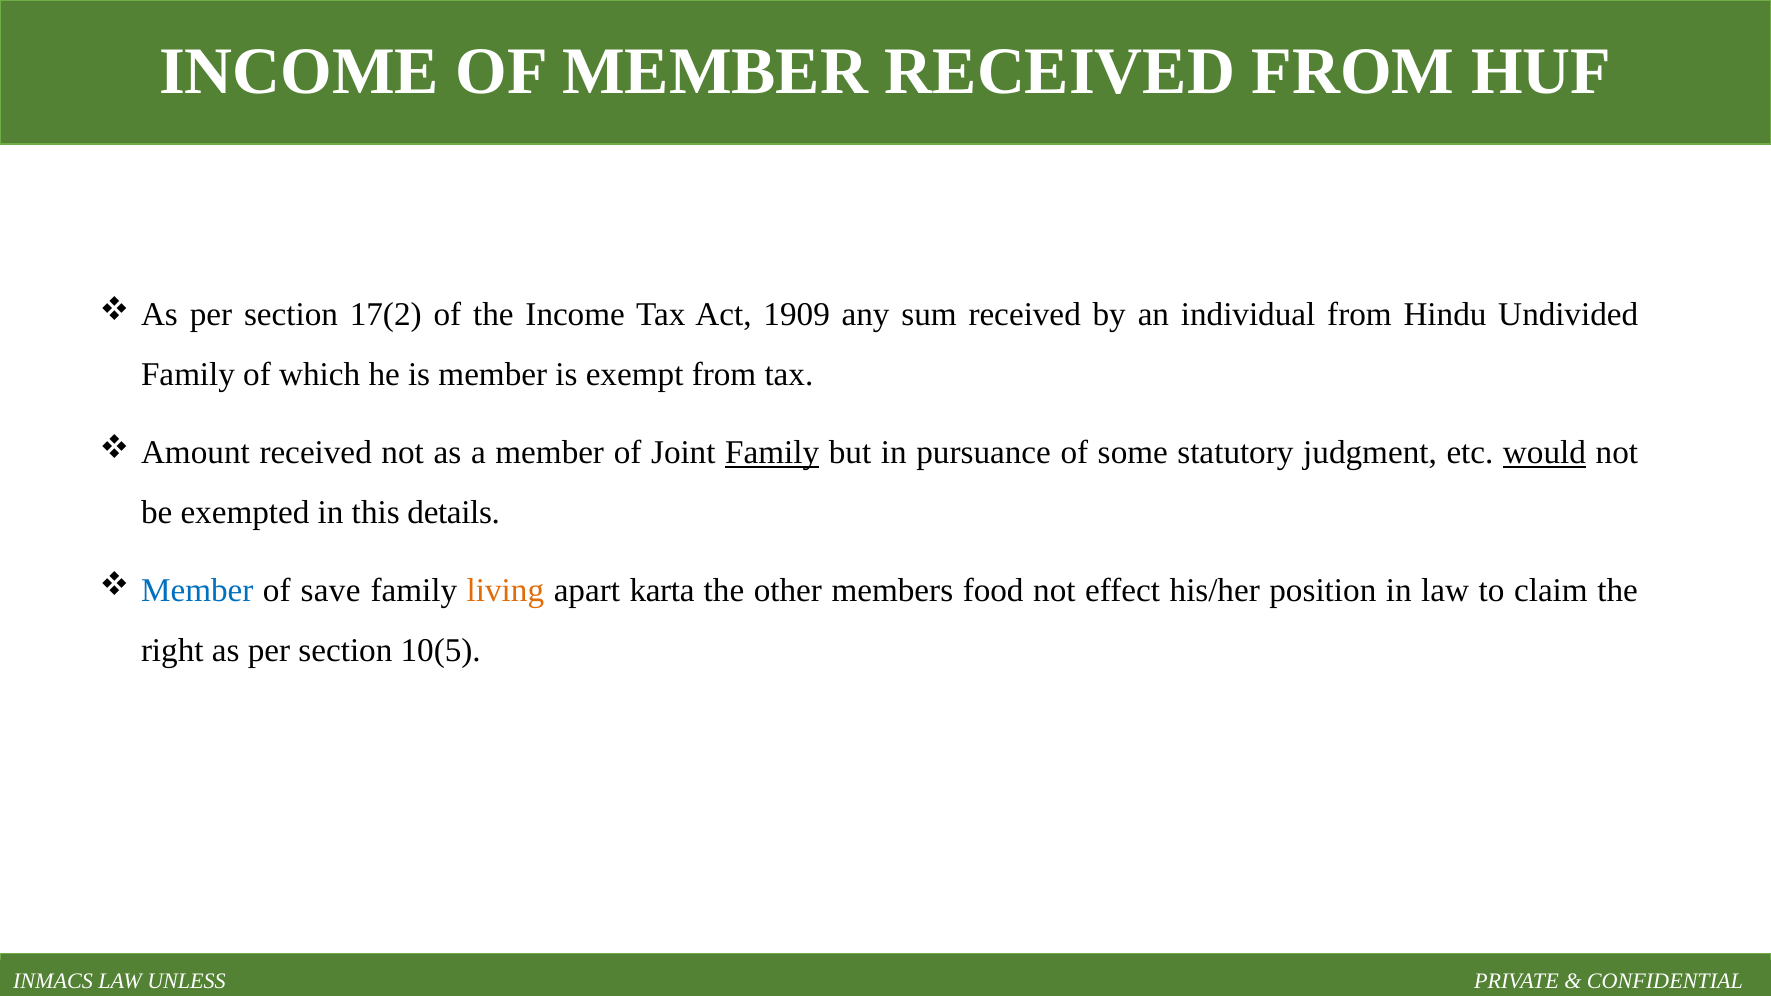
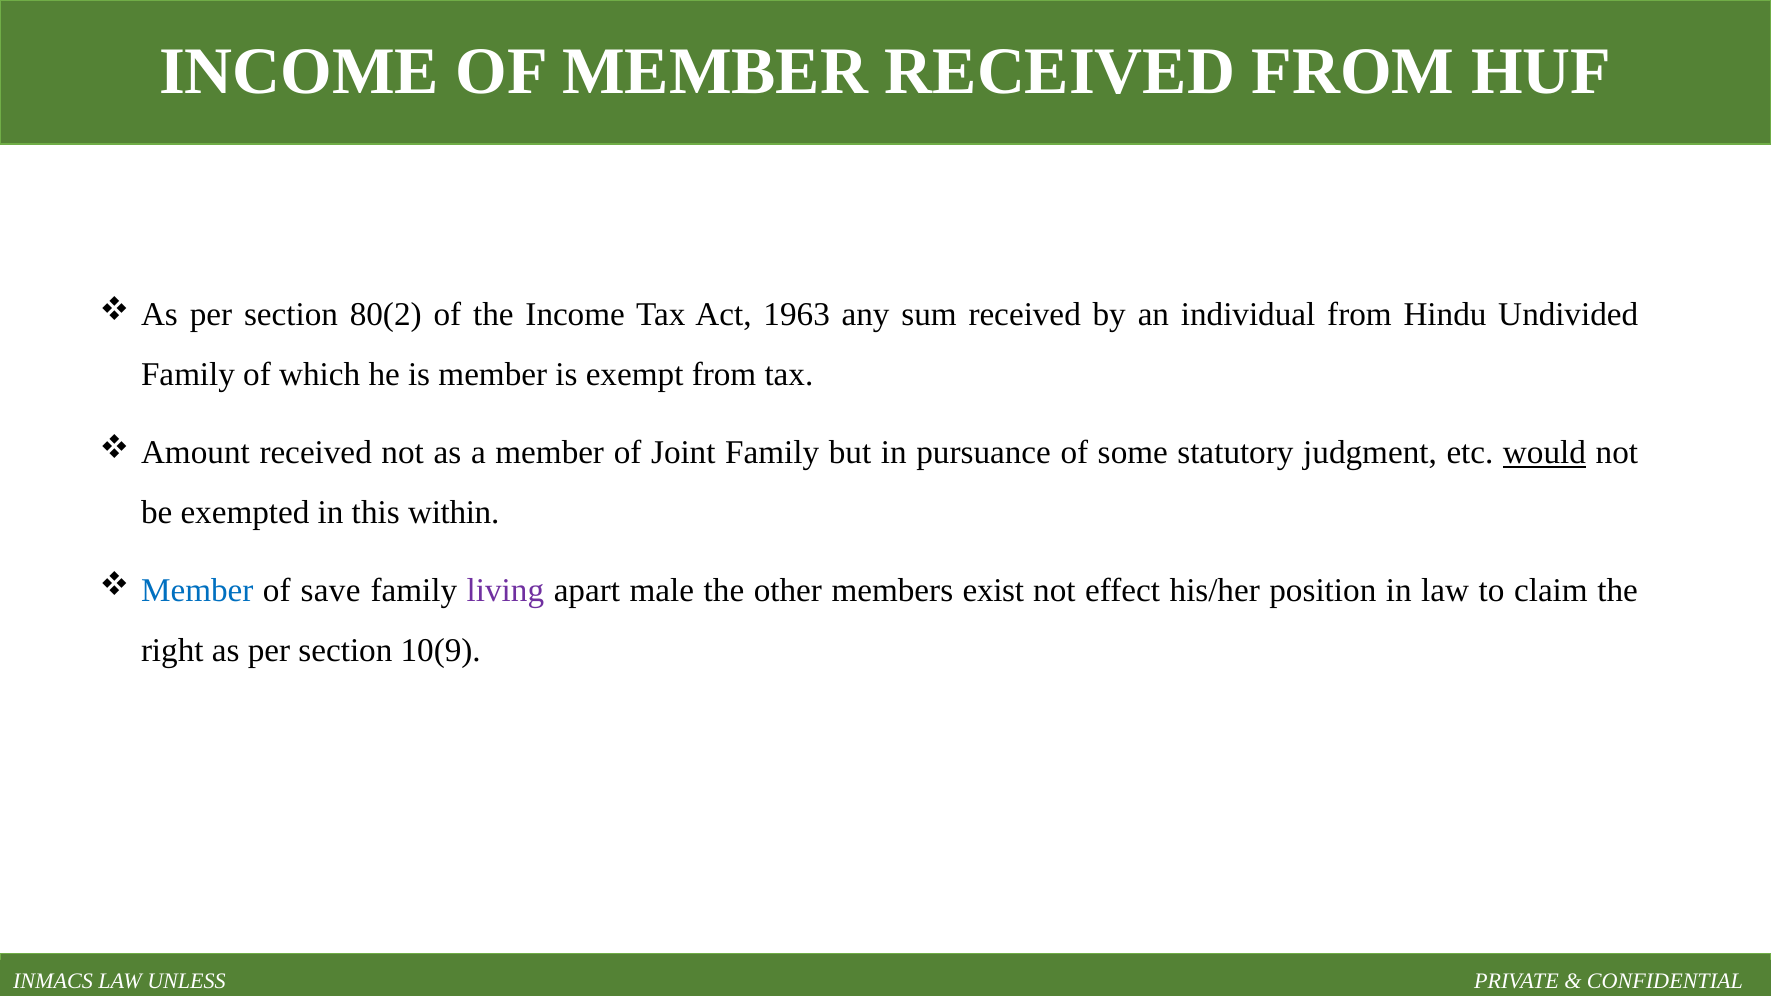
17(2: 17(2 -> 80(2 (386, 315)
1909: 1909 -> 1963 (797, 315)
Family underline: present -> none (772, 453)
details: details -> within (454, 512)
living colour: orange -> purple (505, 591)
karta: karta -> male (662, 591)
food: food -> exist (993, 591)
10(5: 10(5 -> 10(9 (441, 650)
